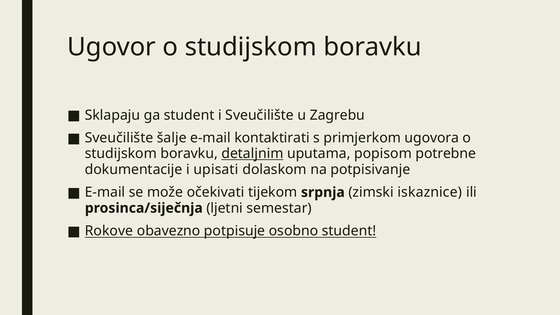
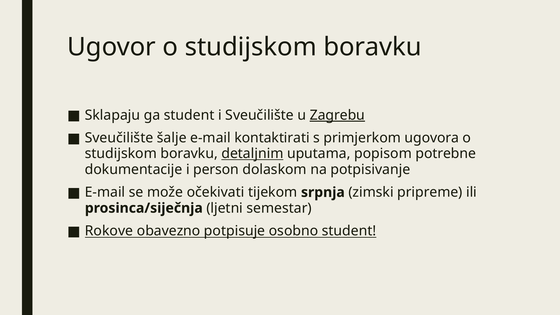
Zagrebu underline: none -> present (337, 115)
upisati: upisati -> person (216, 169)
iskaznice: iskaznice -> pripreme (430, 192)
